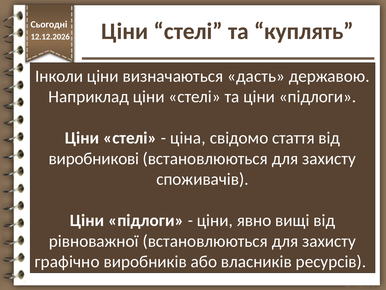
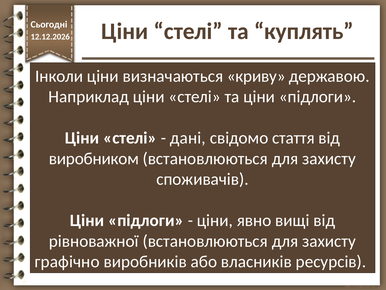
дасть: дасть -> криву (256, 76)
ціна: ціна -> дані (188, 138)
виробникові: виробникові -> виробником (94, 158)
